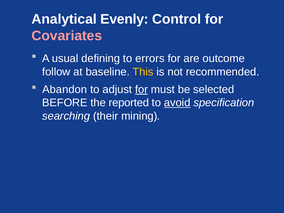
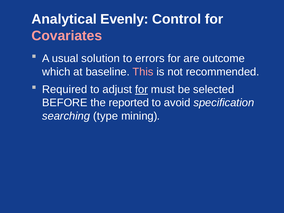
defining: defining -> solution (101, 59)
follow: follow -> which (56, 72)
This colour: yellow -> pink (143, 72)
Abandon: Abandon -> Required (65, 89)
avoid underline: present -> none (177, 103)
their: their -> type (106, 116)
